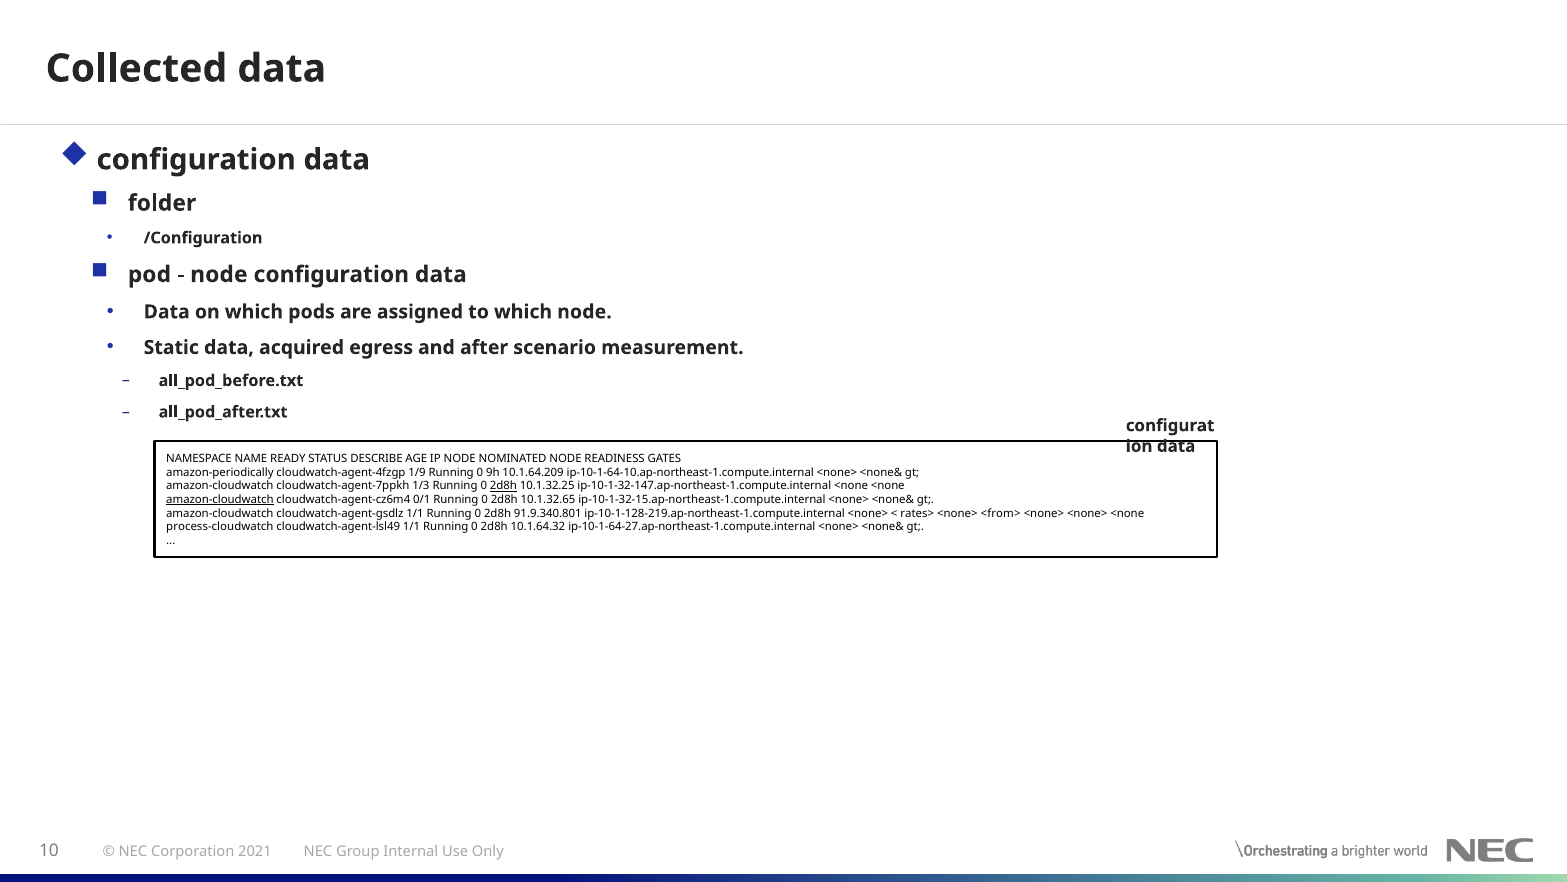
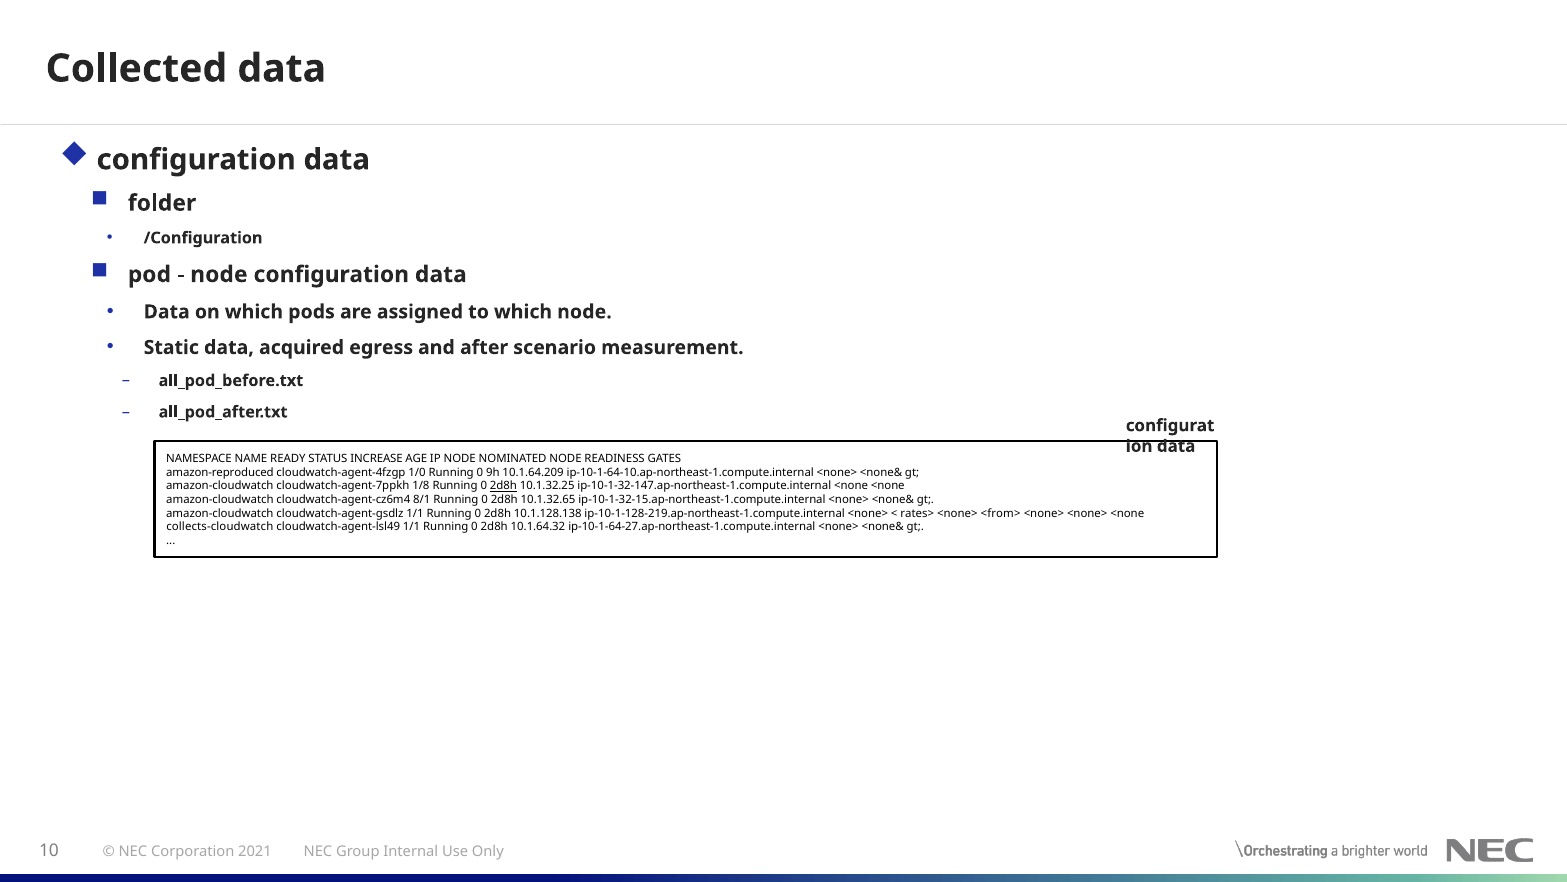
DESCRIBE: DESCRIBE -> INCREASE (377, 458)
amazon-periodically: amazon-periodically -> amazon-reproduced (220, 472)
1/9: 1/9 -> 1/0 (417, 472)
1/3: 1/3 -> 1/8 (421, 486)
amazon-cloudwatch underline: present -> none (220, 499)
0/1: 0/1 -> 8/1 (422, 499)
91.9.340.801: 91.9.340.801 -> 10.1.128.138 (548, 513)
process-cloudwatch: process-cloudwatch -> collects-cloudwatch (220, 527)
